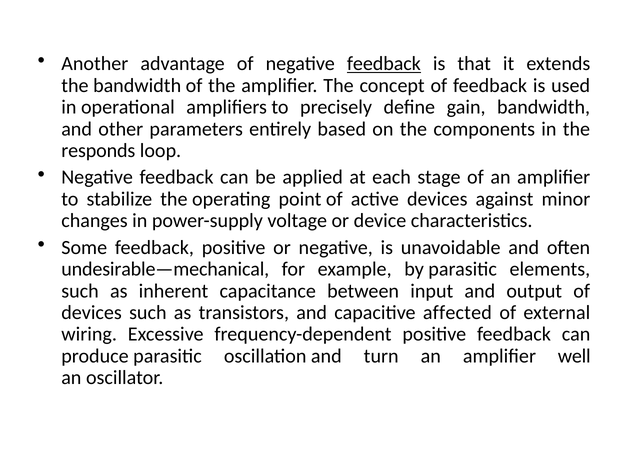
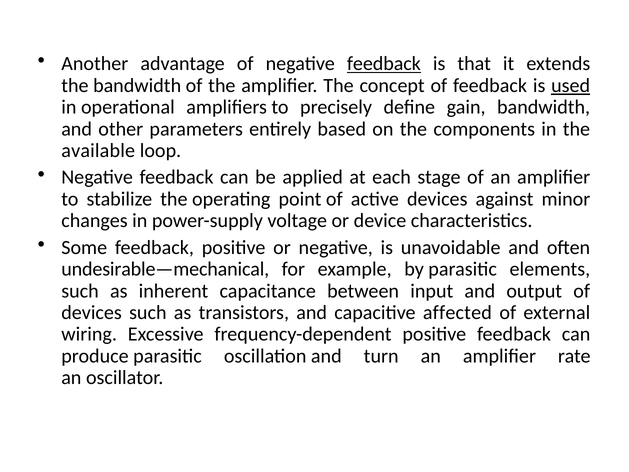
used underline: none -> present (571, 85)
responds: responds -> available (98, 151)
well: well -> rate (574, 356)
